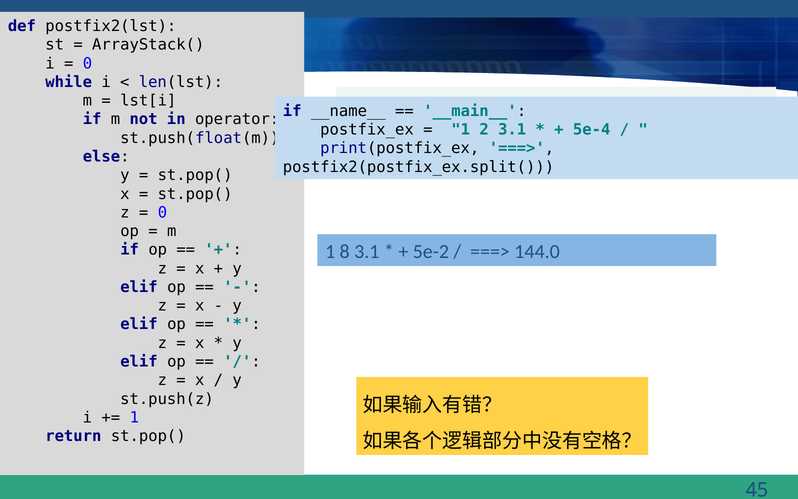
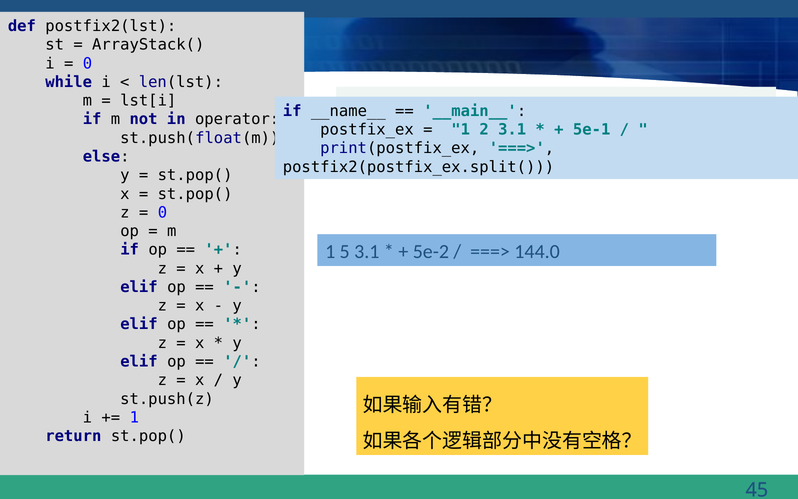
5e-4: 5e-4 -> 5e-1 (592, 130)
8: 8 -> 5 (345, 251)
